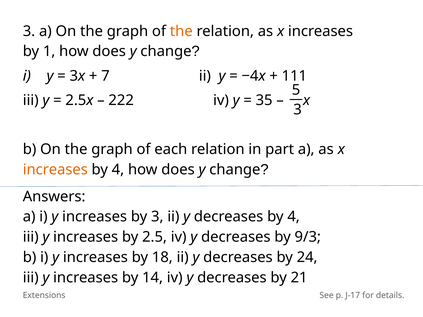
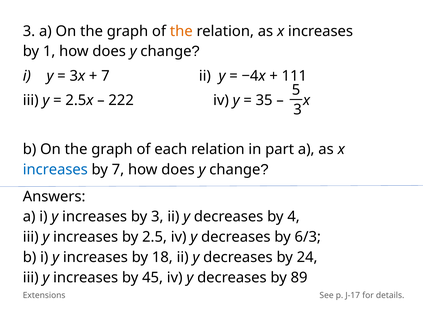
increases colour: orange -> blue (55, 170)
4: 4 -> 7 (118, 170)
9/3: 9/3 -> 6/3 (308, 237)
14: 14 -> 45 (153, 278)
21: 21 -> 89 (299, 278)
